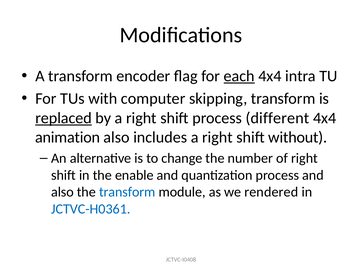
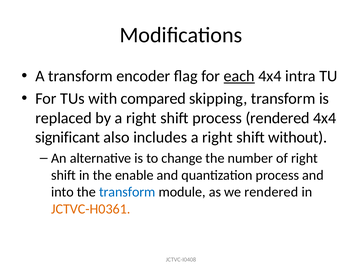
computer: computer -> compared (153, 98)
replaced underline: present -> none (64, 118)
process different: different -> rendered (278, 118)
animation: animation -> significant (68, 137)
also: also -> into (62, 192)
JCTVC-H0361 colour: blue -> orange (91, 209)
